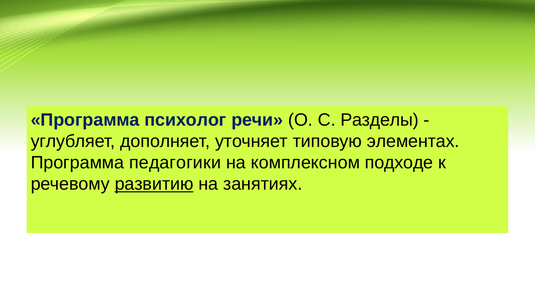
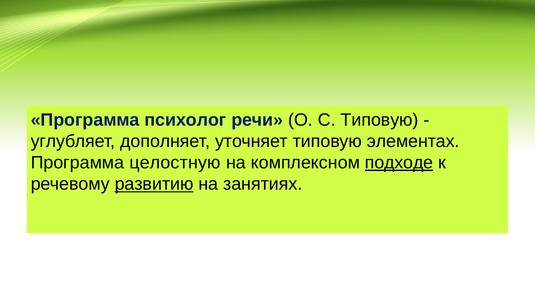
С Разделы: Разделы -> Типовую (380, 120)
педагогики: педагогики -> целостную (175, 163)
подходе underline: none -> present (399, 163)
